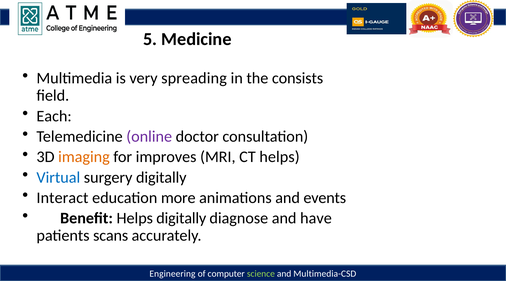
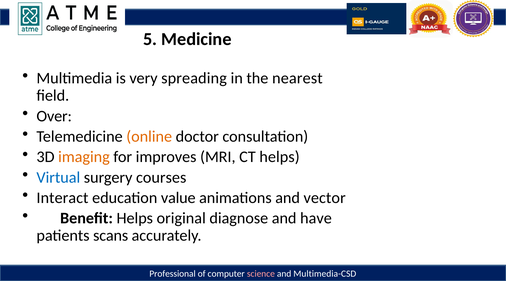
consists: consists -> nearest (297, 78)
Each: Each -> Over (54, 116)
online colour: purple -> orange (149, 137)
surgery digitally: digitally -> courses (161, 177)
more: more -> value (178, 198)
events: events -> vector (325, 198)
Helps digitally: digitally -> original (181, 218)
Engineering: Engineering -> Professional (173, 274)
science colour: light green -> pink (261, 274)
